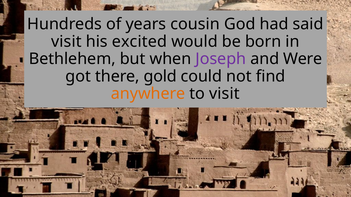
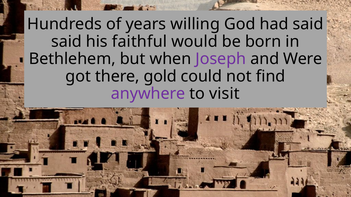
cousin: cousin -> willing (195, 24)
visit: visit -> said (66, 42)
excited: excited -> faithful (139, 42)
anywhere colour: orange -> purple (148, 94)
